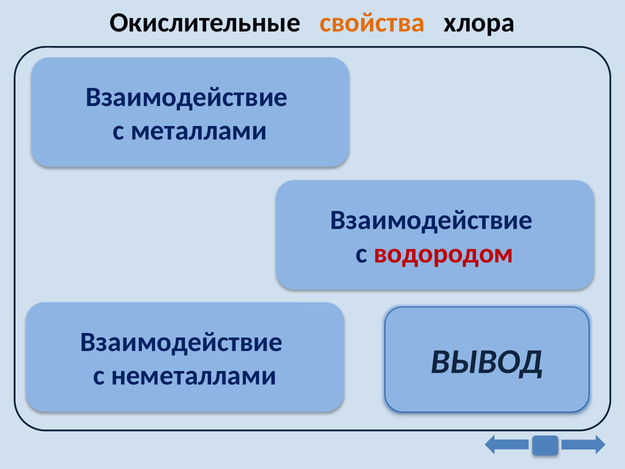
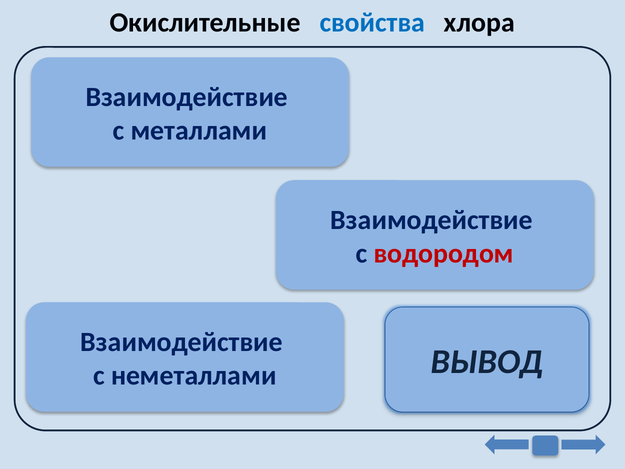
свойства colour: orange -> blue (372, 23)
